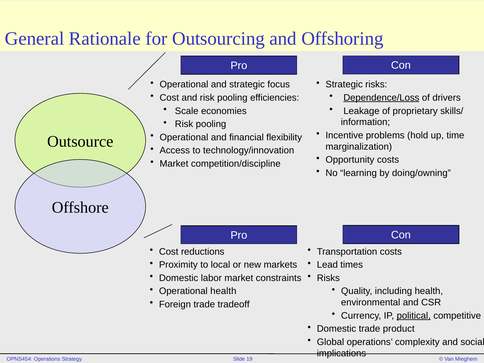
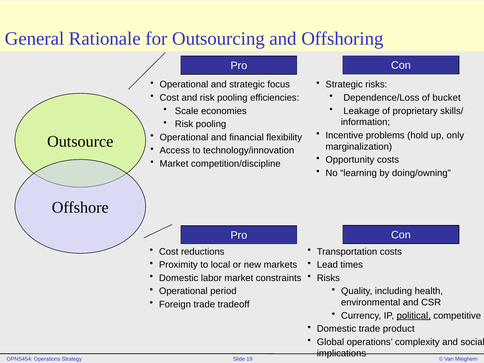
Dependence/Loss underline: present -> none (381, 98)
drivers: drivers -> bucket (447, 98)
time: time -> only (455, 135)
Operational health: health -> period (223, 291)
